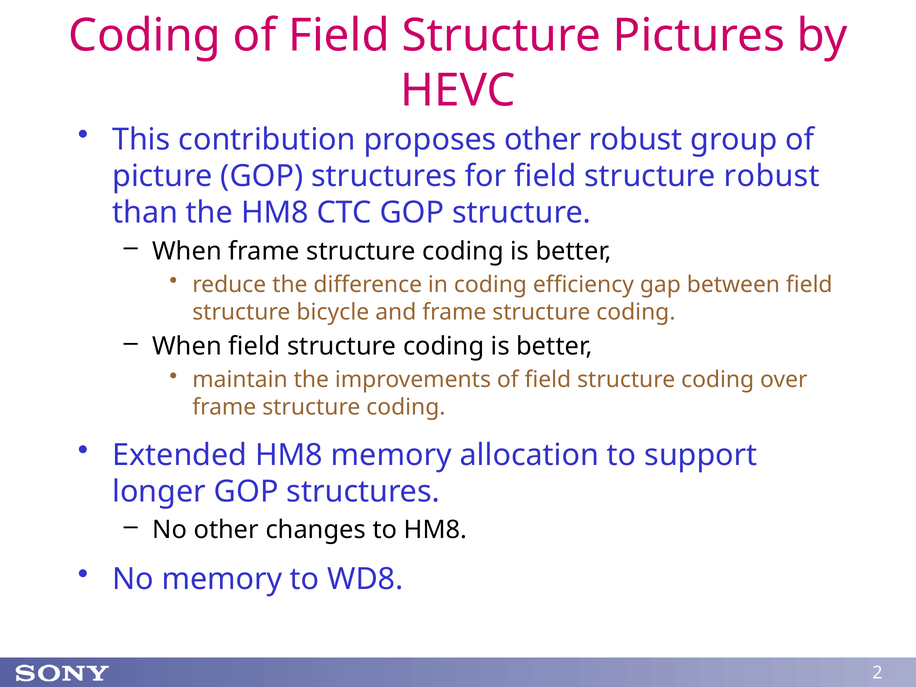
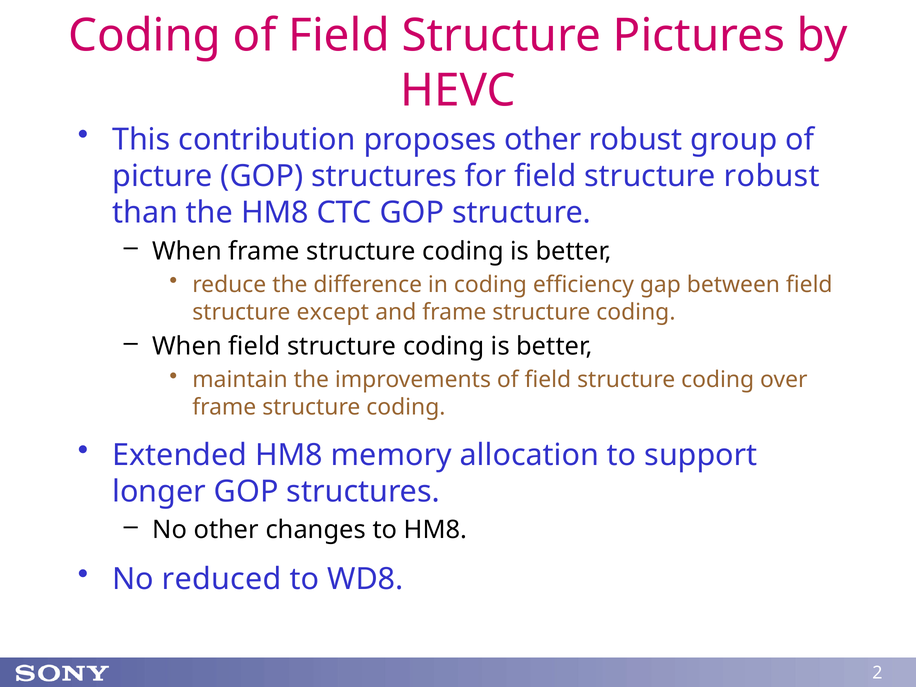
bicycle: bicycle -> except (333, 312)
No memory: memory -> reduced (222, 579)
